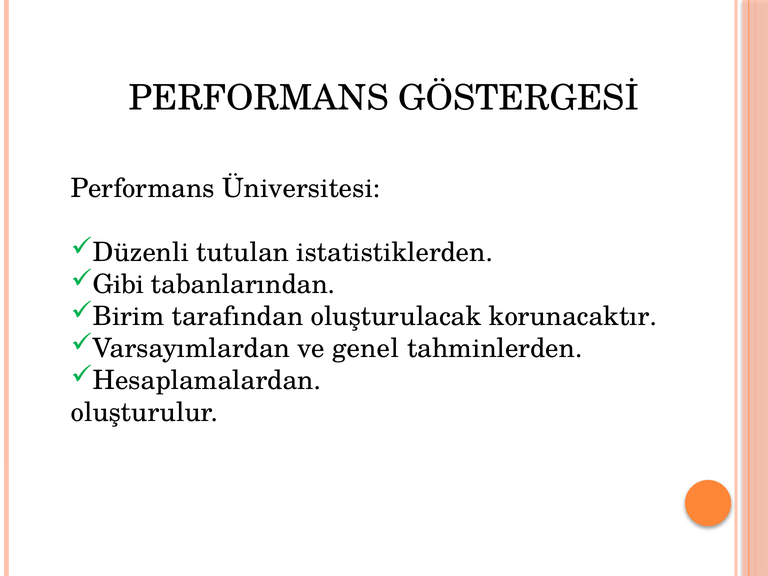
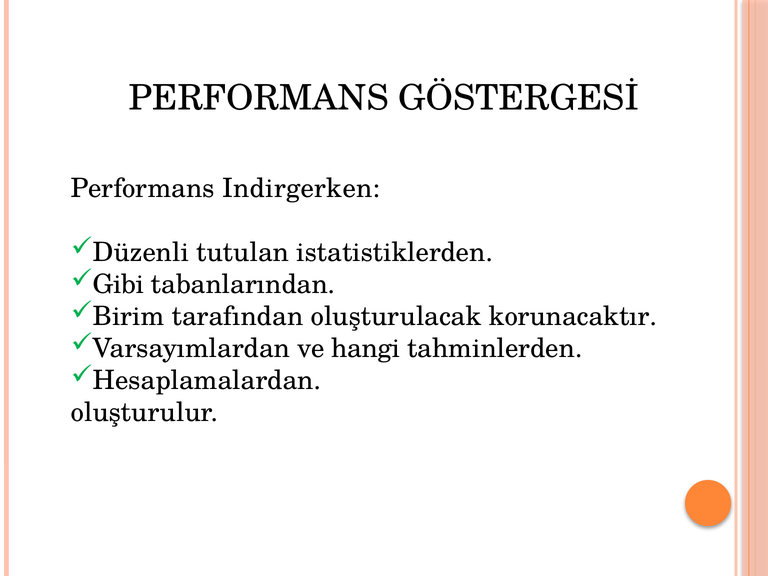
Üniversitesi: Üniversitesi -> Indirgerken (301, 189)
genel: genel -> hangi (366, 349)
